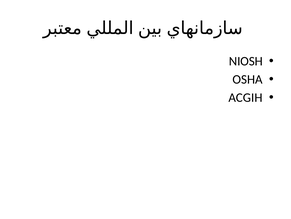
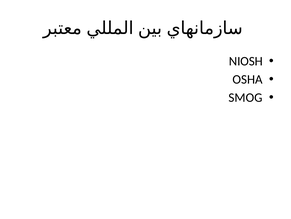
ACGIH: ACGIH -> SMOG (245, 97)
